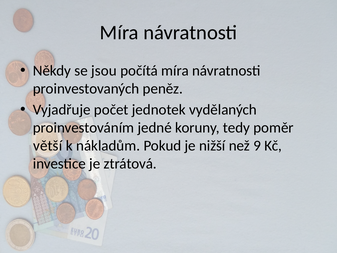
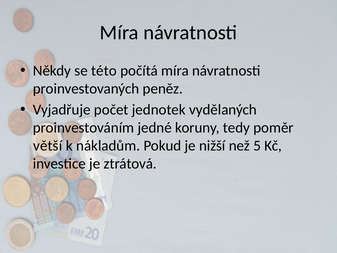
jsou: jsou -> této (104, 71)
9: 9 -> 5 (257, 146)
